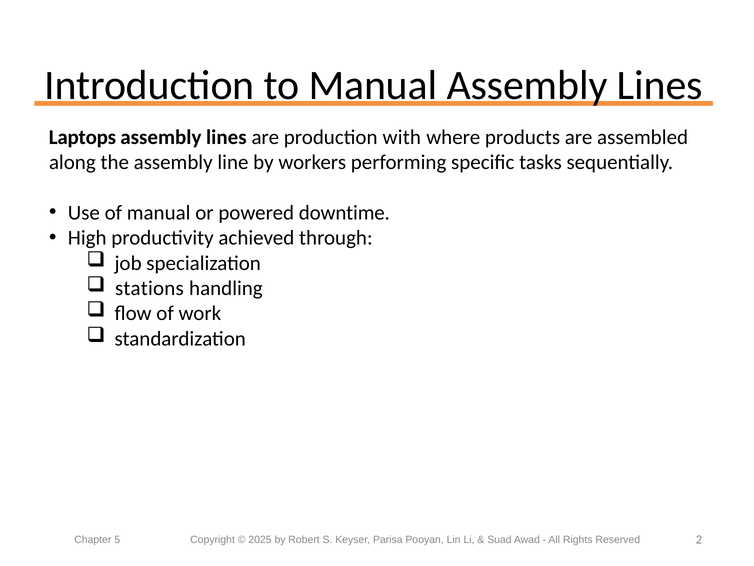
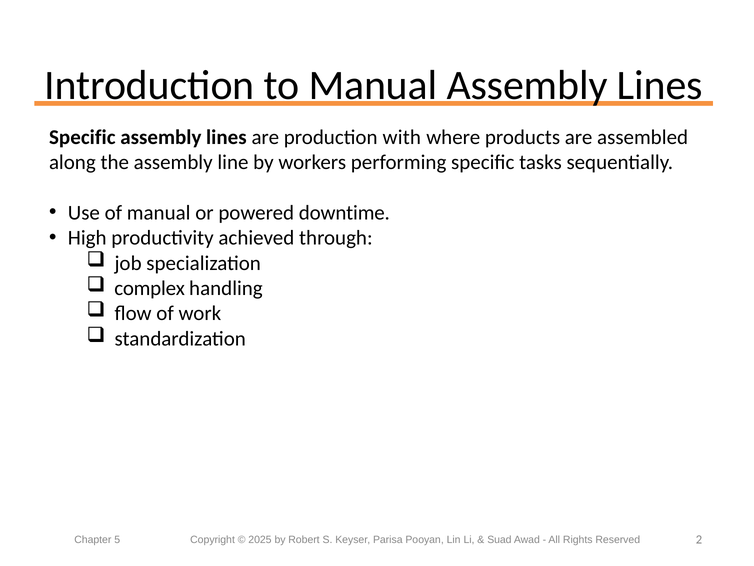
Laptops: Laptops -> Specific (82, 137)
stations: stations -> complex (150, 288)
